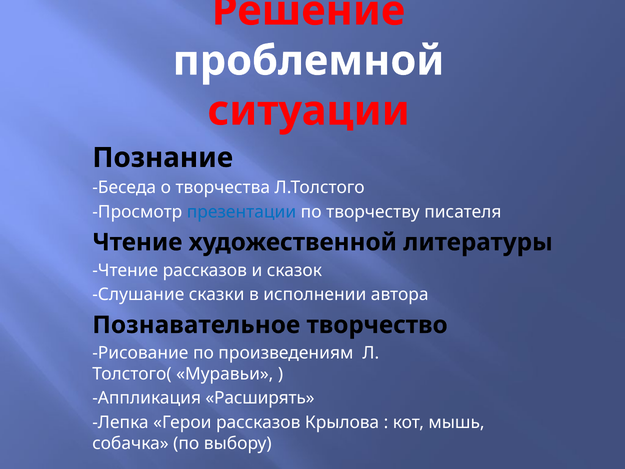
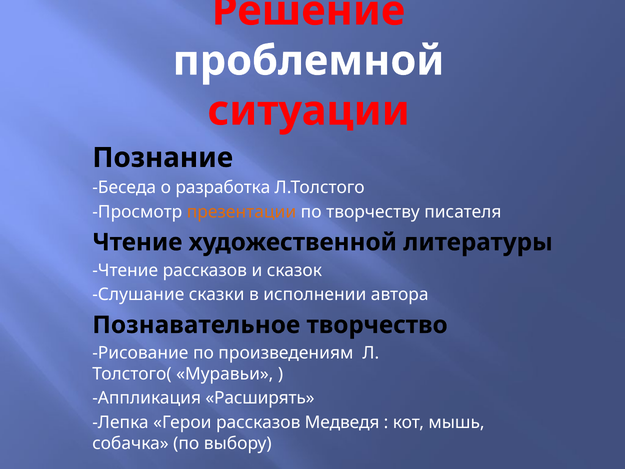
творчества: творчества -> разработка (223, 187)
презентации colour: blue -> orange (241, 212)
Крылова: Крылова -> Медведя (342, 422)
